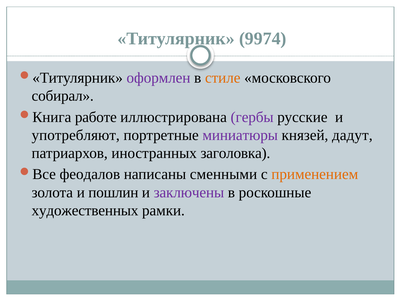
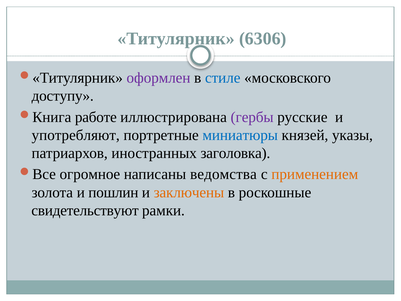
9974: 9974 -> 6306 (263, 39)
стиле colour: orange -> blue (223, 78)
собирал: собирал -> доступу (63, 96)
миниатюры colour: purple -> blue (240, 135)
дадут: дадут -> указы (352, 135)
феодалов: феодалов -> огромное (90, 174)
сменными: сменными -> ведомства (223, 174)
заключены colour: purple -> orange (189, 192)
художественных: художественных -> свидетельствуют (85, 210)
